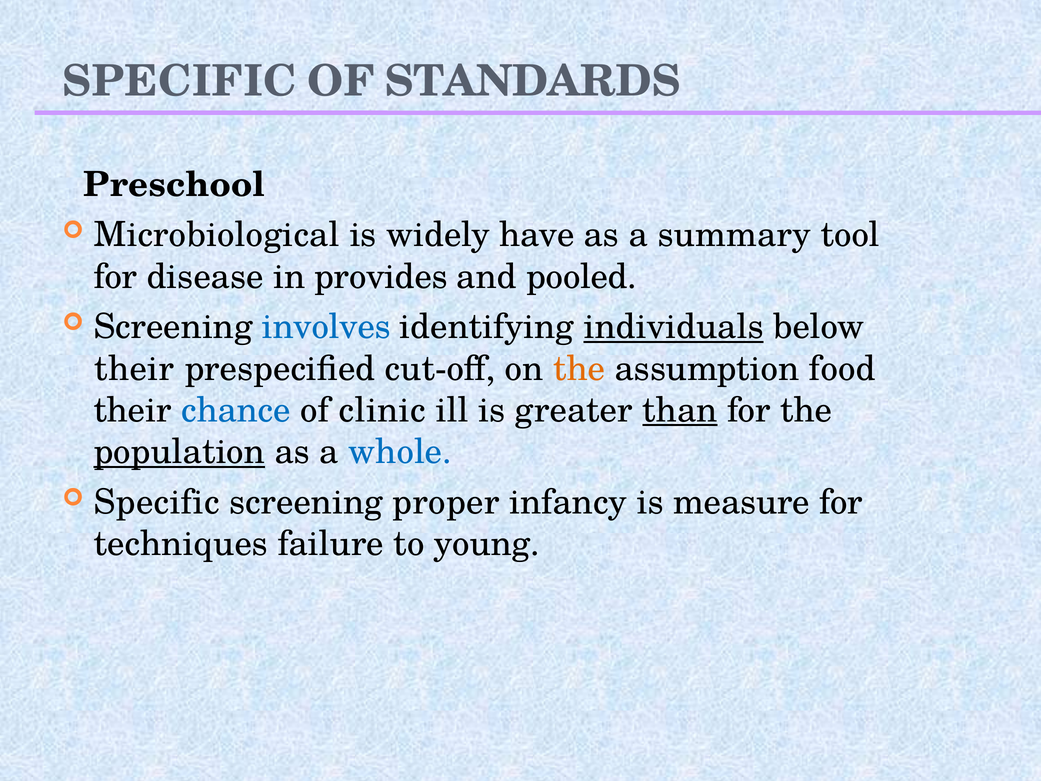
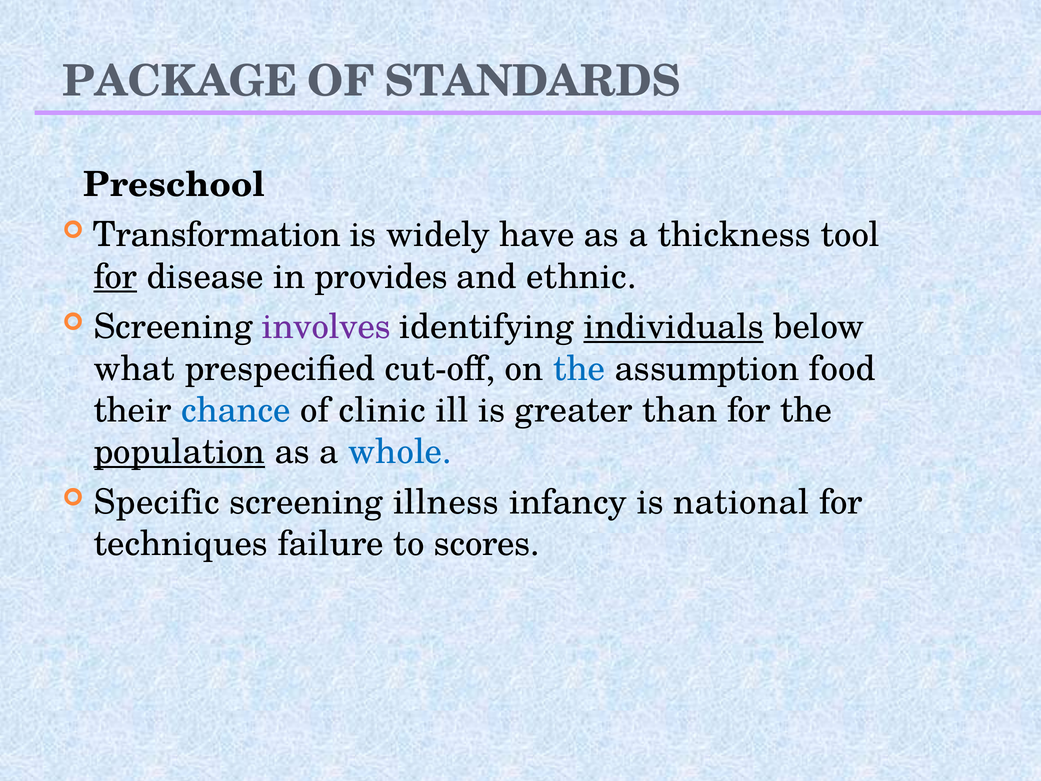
SPECIFIC: SPECIFIC -> PACKAGE (180, 81)
Microbiological: Microbiological -> Transformation (217, 235)
summary: summary -> thickness (734, 235)
for underline: none -> present (115, 276)
pooled: pooled -> ethnic (581, 276)
involves colour: blue -> purple (326, 327)
their: their -> what (134, 368)
the colour: orange -> blue (579, 368)
than underline: present -> none (680, 410)
proper: proper -> illness (446, 502)
measure: measure -> national (741, 502)
young: young -> scores (487, 544)
